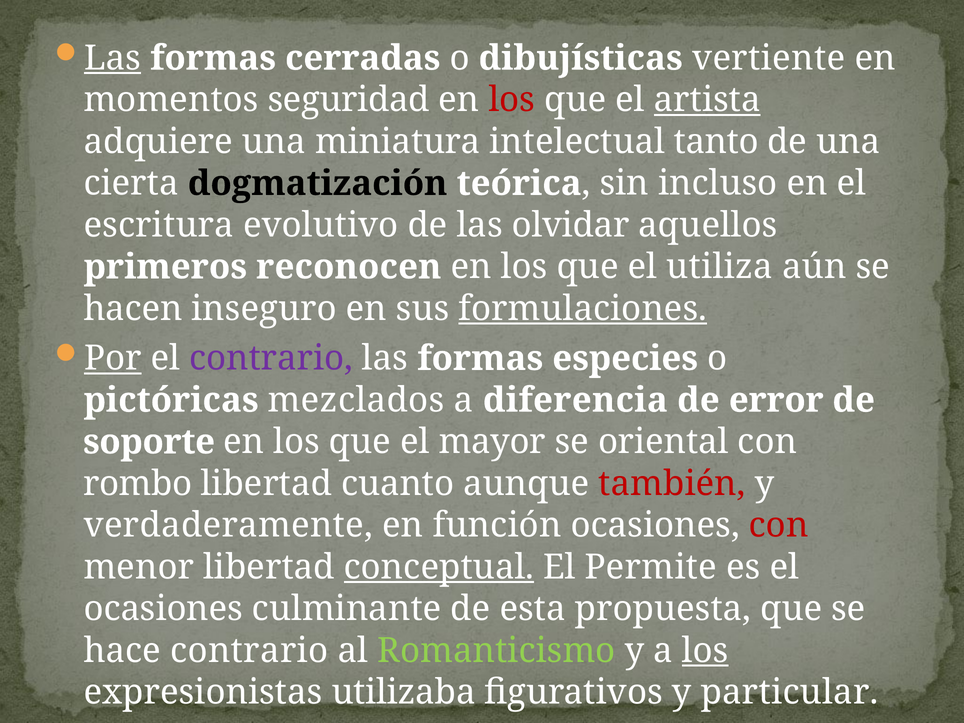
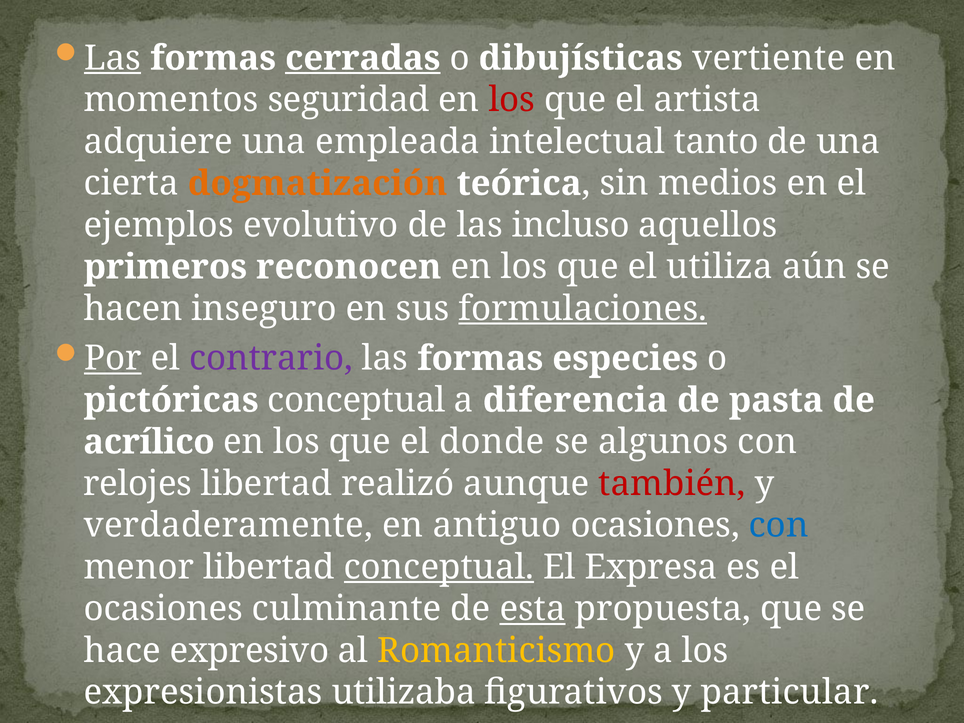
cerradas underline: none -> present (363, 58)
artista underline: present -> none (707, 100)
miniatura: miniatura -> empleada (398, 142)
dogmatización colour: black -> orange (318, 183)
incluso: incluso -> medios (718, 183)
escritura: escritura -> ejemplos (159, 225)
olvidar: olvidar -> incluso (571, 225)
pictóricas mezclados: mezclados -> conceptual (356, 400)
error: error -> pasta (776, 400)
soporte: soporte -> acrílico (149, 442)
mayor: mayor -> donde (492, 442)
oriental: oriental -> algunos (663, 442)
rombo: rombo -> relojes (138, 484)
cuanto: cuanto -> realizó (398, 484)
función: función -> antiguo (497, 525)
con colour: red -> blue (779, 525)
Permite: Permite -> Expresa (651, 567)
esta underline: none -> present (533, 609)
hace contrario: contrario -> expresivo (250, 651)
Romanticismo colour: light green -> yellow (496, 651)
los underline: present -> none (705, 651)
